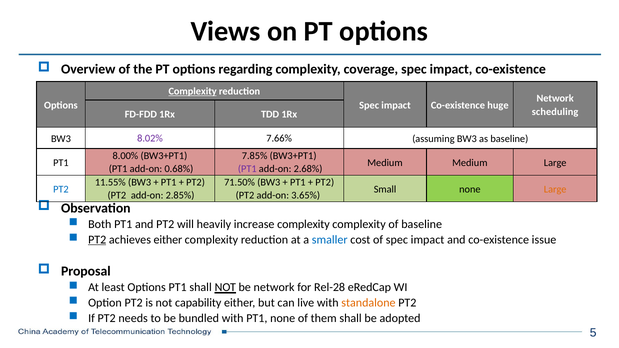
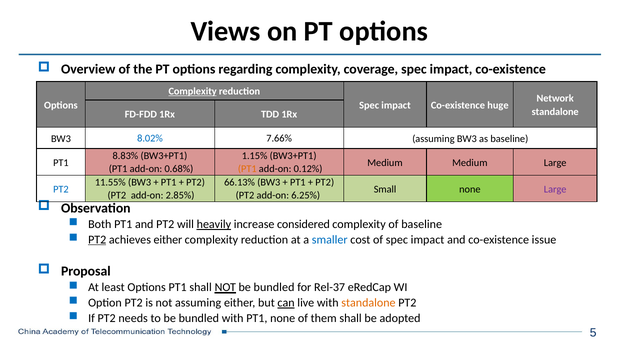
scheduling: scheduling -> standalone (555, 112)
8.02% colour: purple -> blue (150, 138)
8.00%: 8.00% -> 8.83% (125, 156)
7.85%: 7.85% -> 1.15% (255, 156)
PT1 colour: purple -> orange (247, 169)
2.68%: 2.68% -> 0.12% (308, 169)
71.50%: 71.50% -> 66.13% (240, 182)
Large colour: orange -> purple (555, 189)
3.65%: 3.65% -> 6.25% (306, 196)
heavily underline: none -> present (214, 224)
increase complexity: complexity -> considered (303, 224)
NOT be network: network -> bundled (274, 288)
Rel-28: Rel-28 -> Rel-37 (330, 288)
not capability: capability -> assuming (198, 303)
can underline: none -> present (286, 303)
